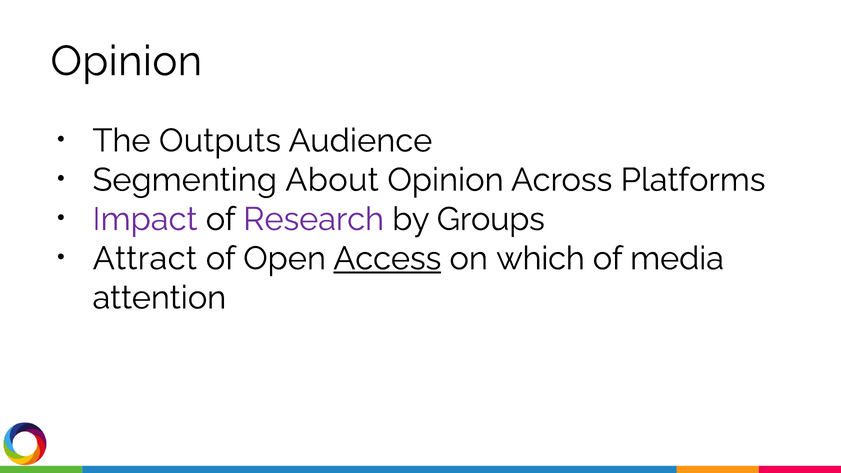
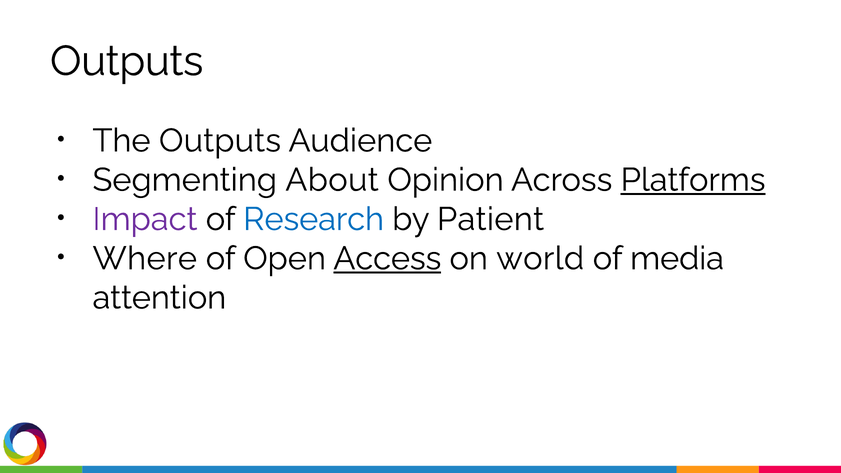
Opinion: Opinion -> Outputs (127, 61)
Platforms underline: none -> present (693, 180)
Research colour: purple -> blue (314, 219)
Groups: Groups -> Patient (490, 219)
Attract: Attract -> Where (145, 259)
which: which -> world (540, 259)
